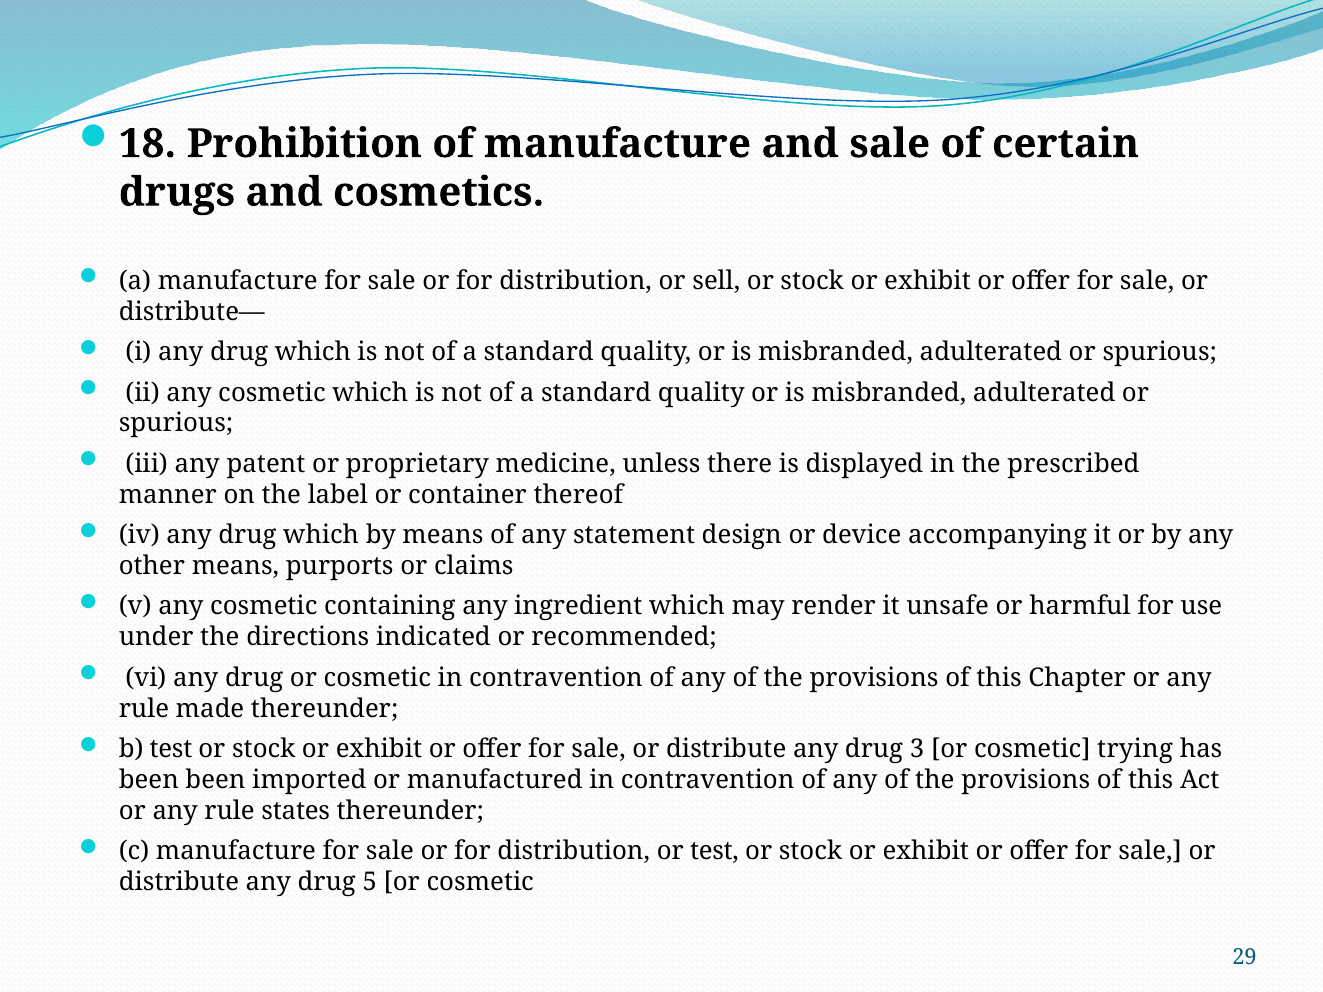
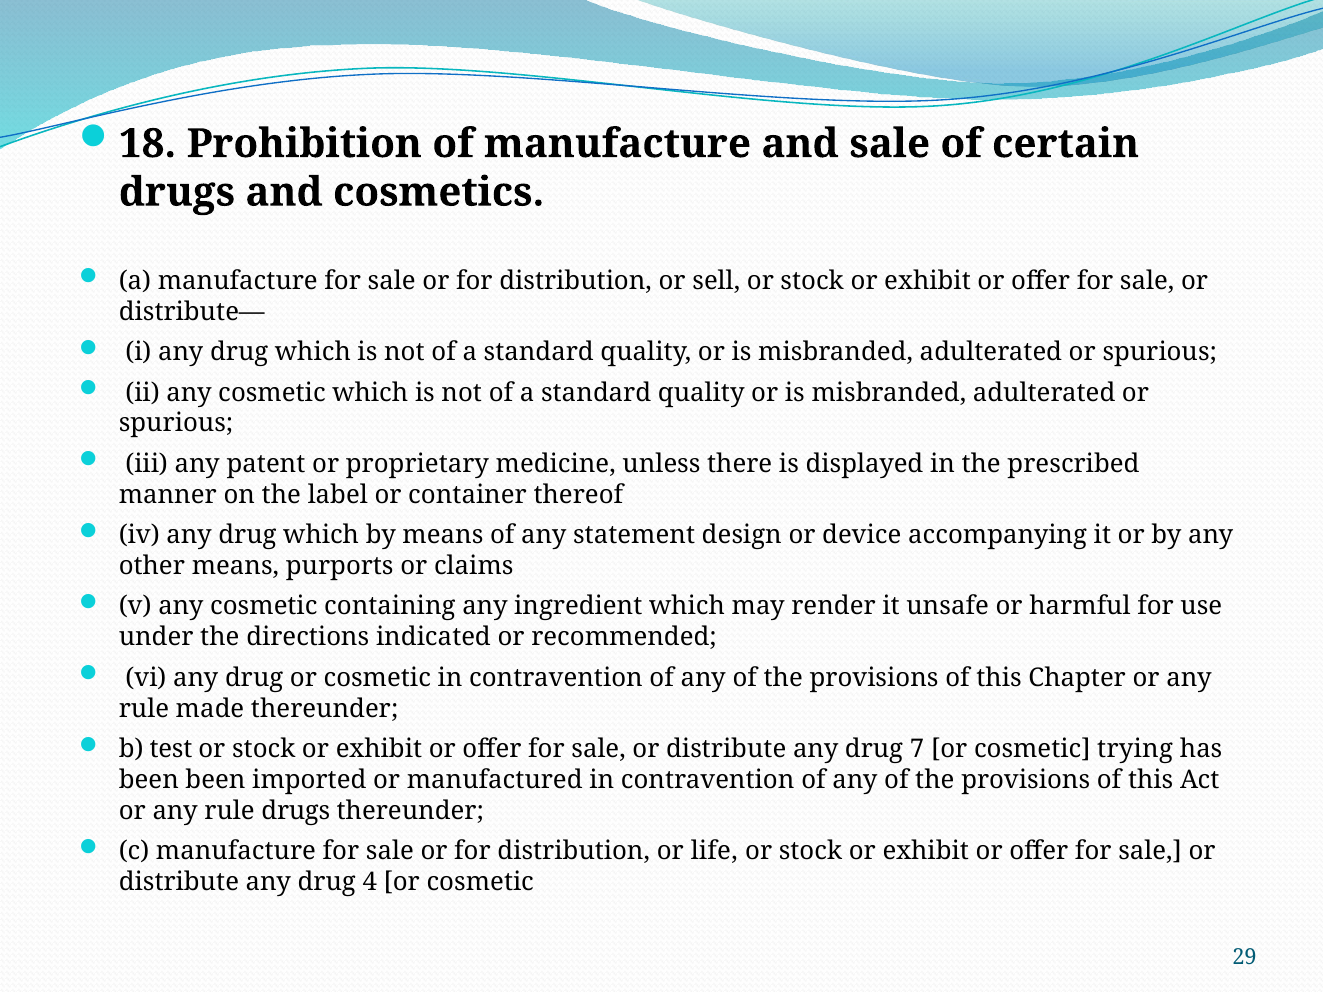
3: 3 -> 7 (917, 749)
rule states: states -> drugs (296, 811)
or test: test -> life (714, 851)
5: 5 -> 4 (370, 882)
